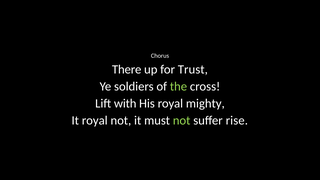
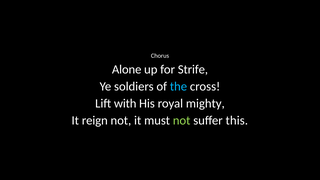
There: There -> Alone (127, 69)
Trust: Trust -> Strife (193, 69)
the colour: light green -> light blue (178, 86)
It royal: royal -> reign (95, 120)
rise: rise -> this (237, 120)
